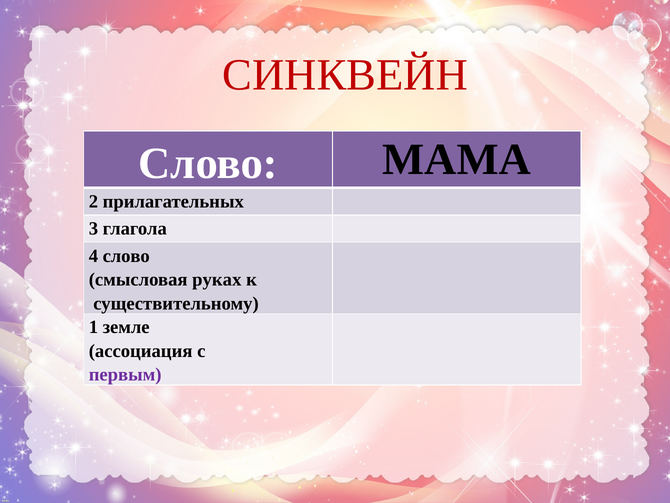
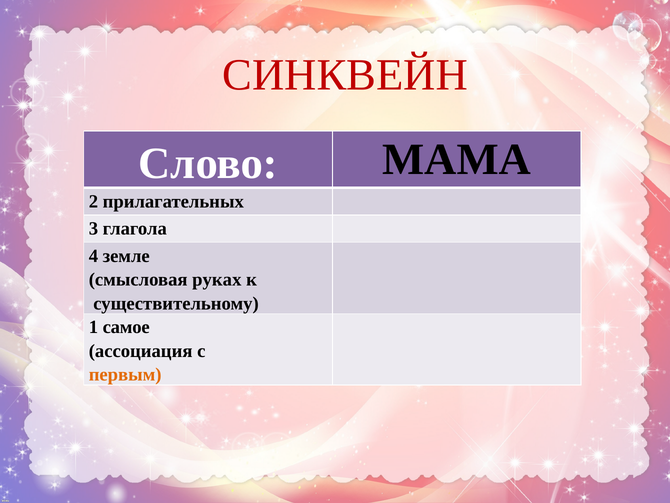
4 слово: слово -> земле (126, 256)
земле: земле -> самое (126, 327)
первым colour: purple -> orange (125, 374)
